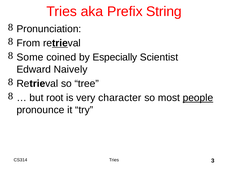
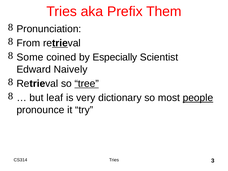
String: String -> Them (164, 11)
tree underline: none -> present (87, 84)
root: root -> leaf (55, 98)
character: character -> dictionary (120, 98)
